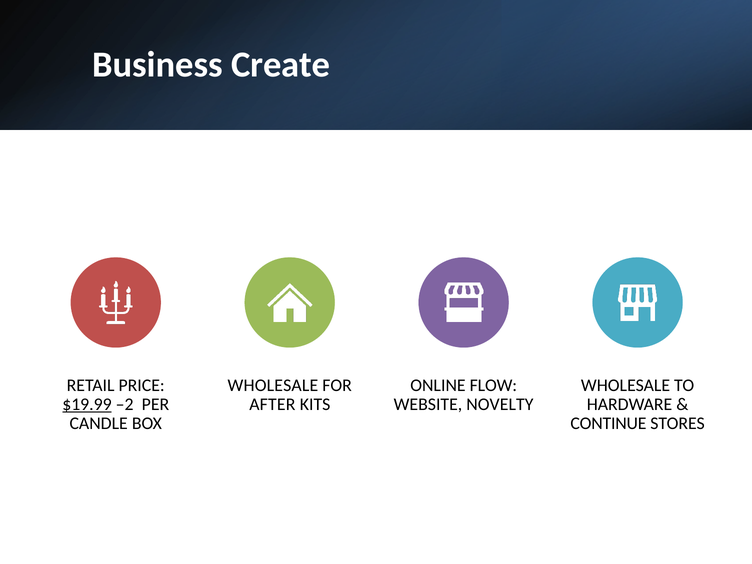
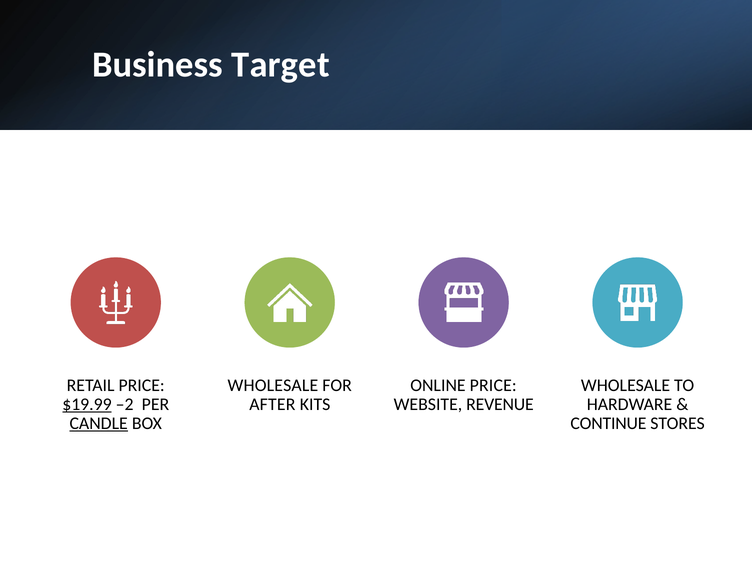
Create: Create -> Target (280, 65)
ONLINE FLOW: FLOW -> PRICE (493, 385)
NOVELTY: NOVELTY -> REVENUE (500, 404)
CANDLE underline: none -> present (99, 424)
